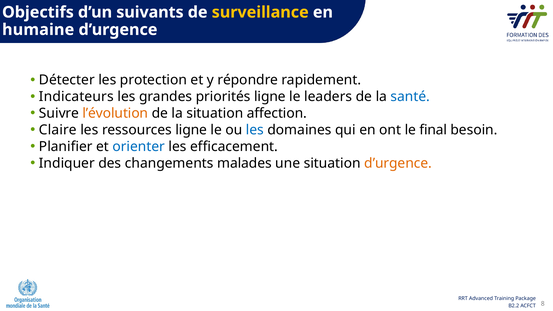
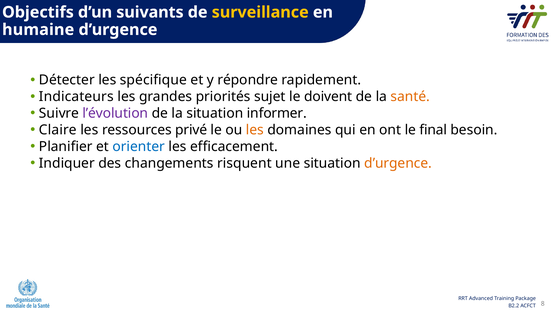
protection: protection -> spécifique (153, 80)
priorités ligne: ligne -> sujet (270, 97)
leaders: leaders -> doivent (328, 97)
santé colour: blue -> orange (410, 97)
l’évolution colour: orange -> purple (115, 113)
affection: affection -> informer (277, 113)
ressources ligne: ligne -> privé (191, 130)
les colour: blue -> orange (255, 130)
malades: malades -> risquent (244, 163)
